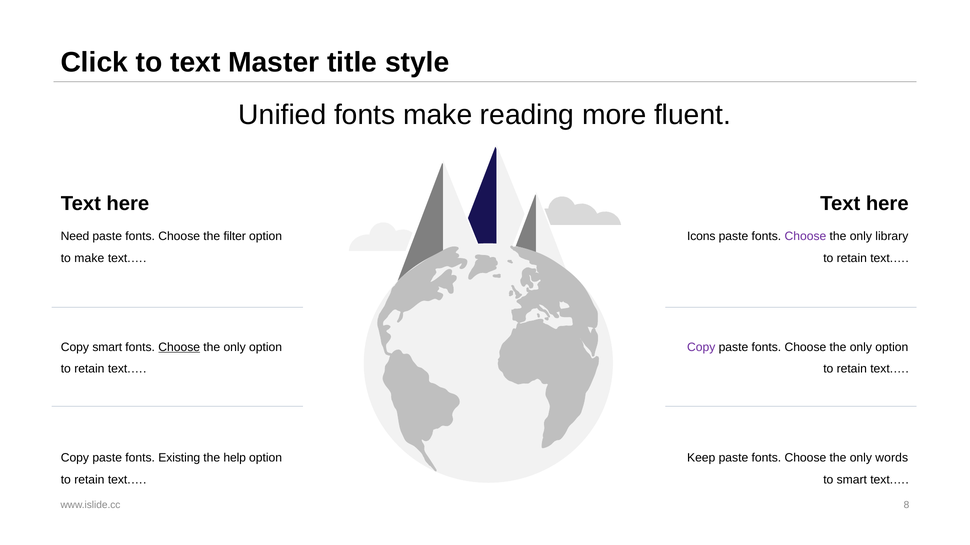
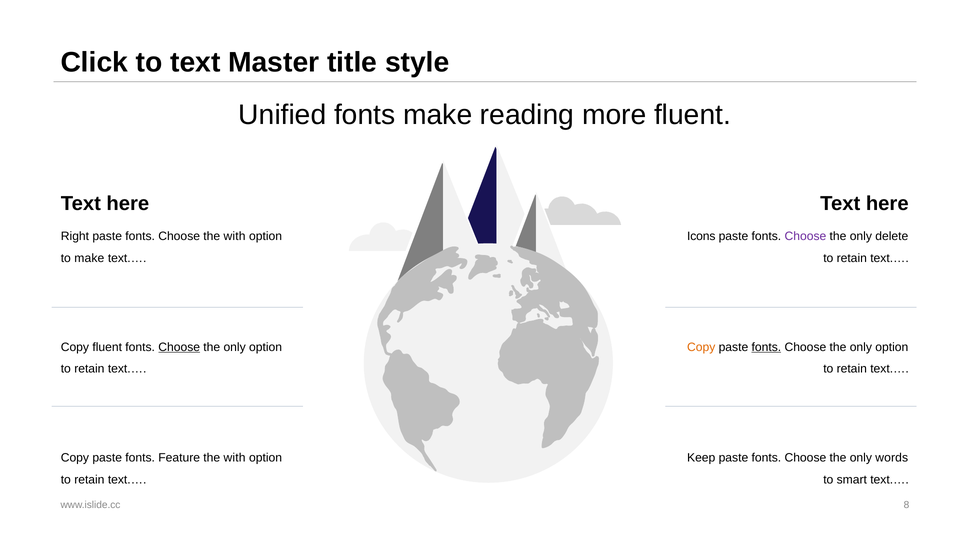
Need: Need -> Right (75, 237)
Choose the filter: filter -> with (235, 237)
library: library -> delete (892, 237)
Copy smart: smart -> fluent (107, 348)
Copy colour: purple -> orange (701, 348)
fonts underline: none -> present (766, 348)
Existing: Existing -> Feature (179, 458)
help: help -> with (235, 458)
